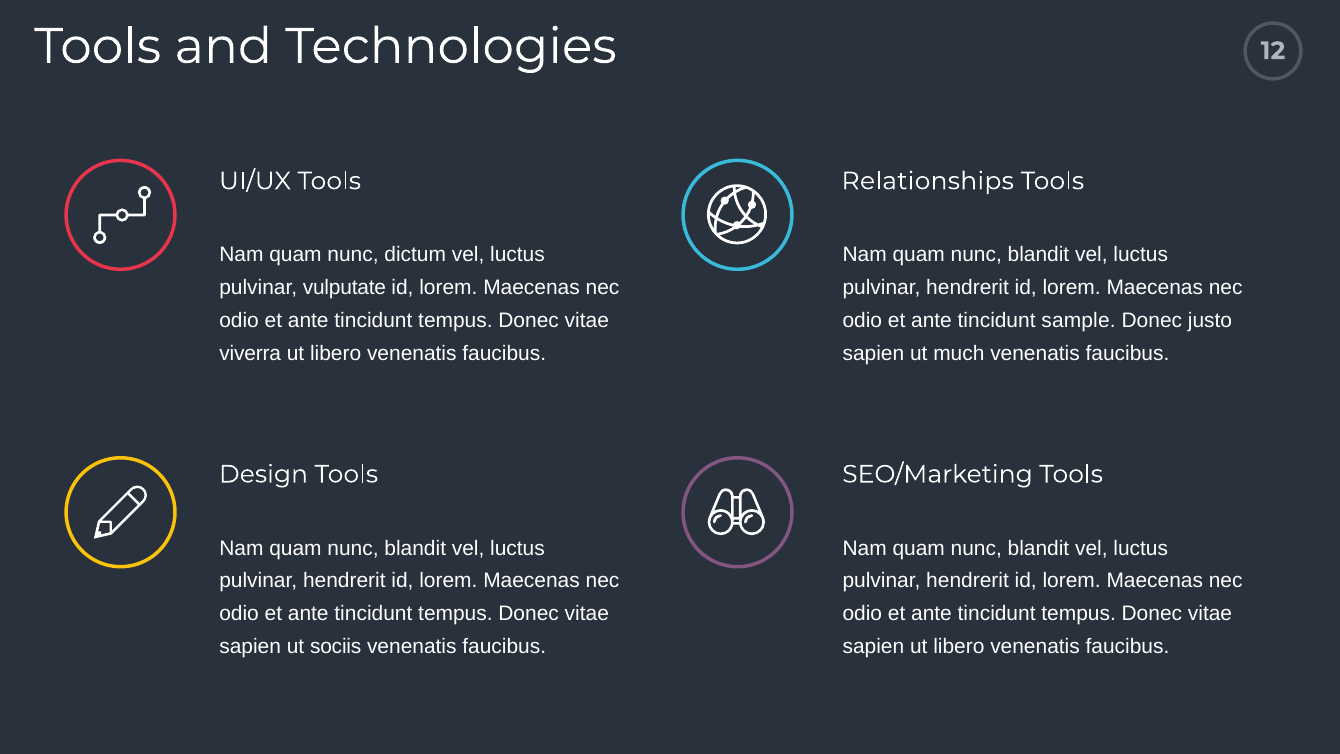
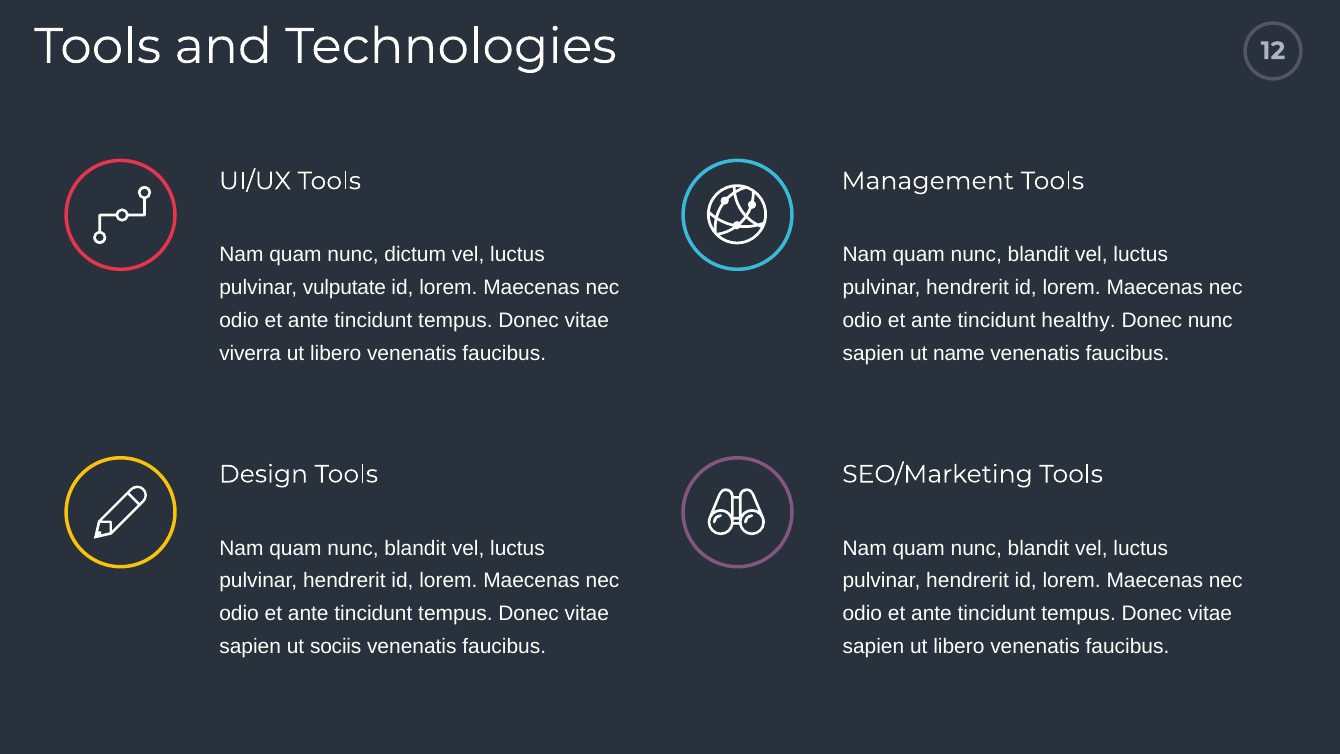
Relationships: Relationships -> Management (928, 181)
sample: sample -> healthy (1079, 320)
Donec justo: justo -> nunc (1210, 320)
much: much -> name (959, 353)
